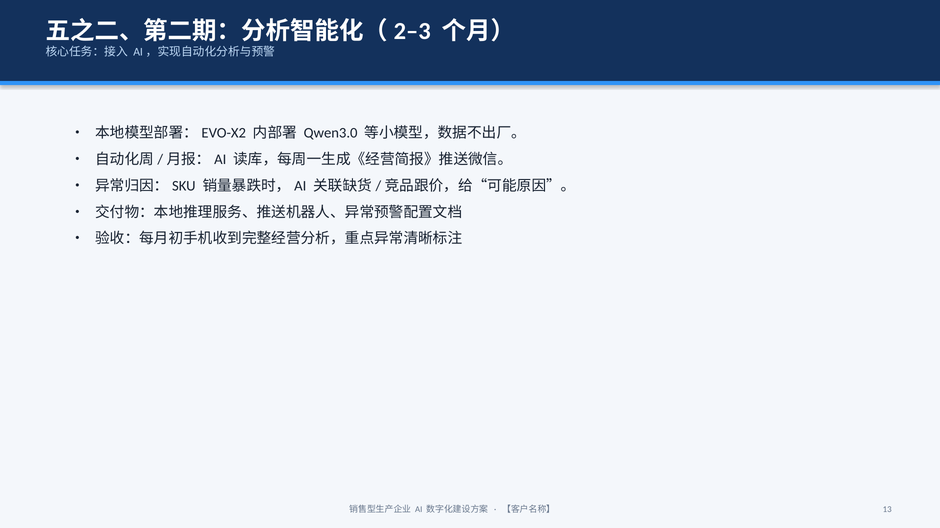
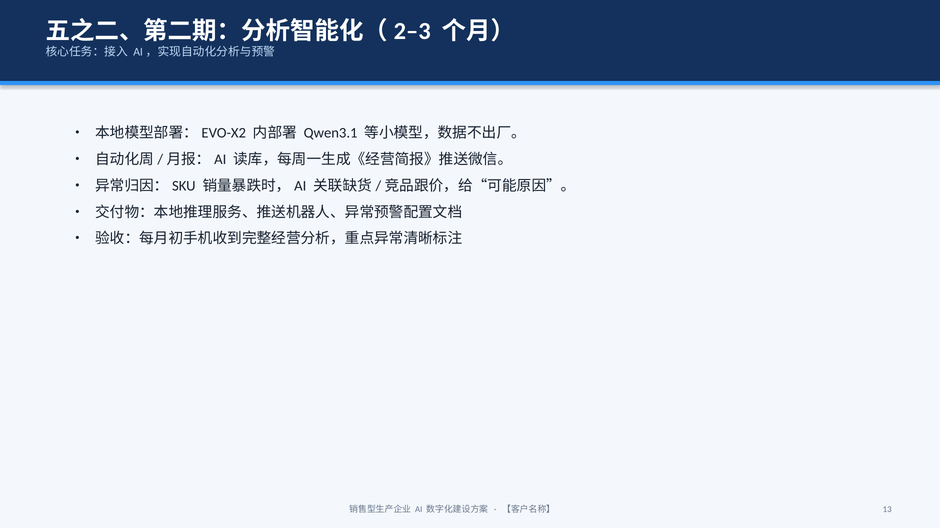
Qwen3.0: Qwen3.0 -> Qwen3.1 (331, 133)
